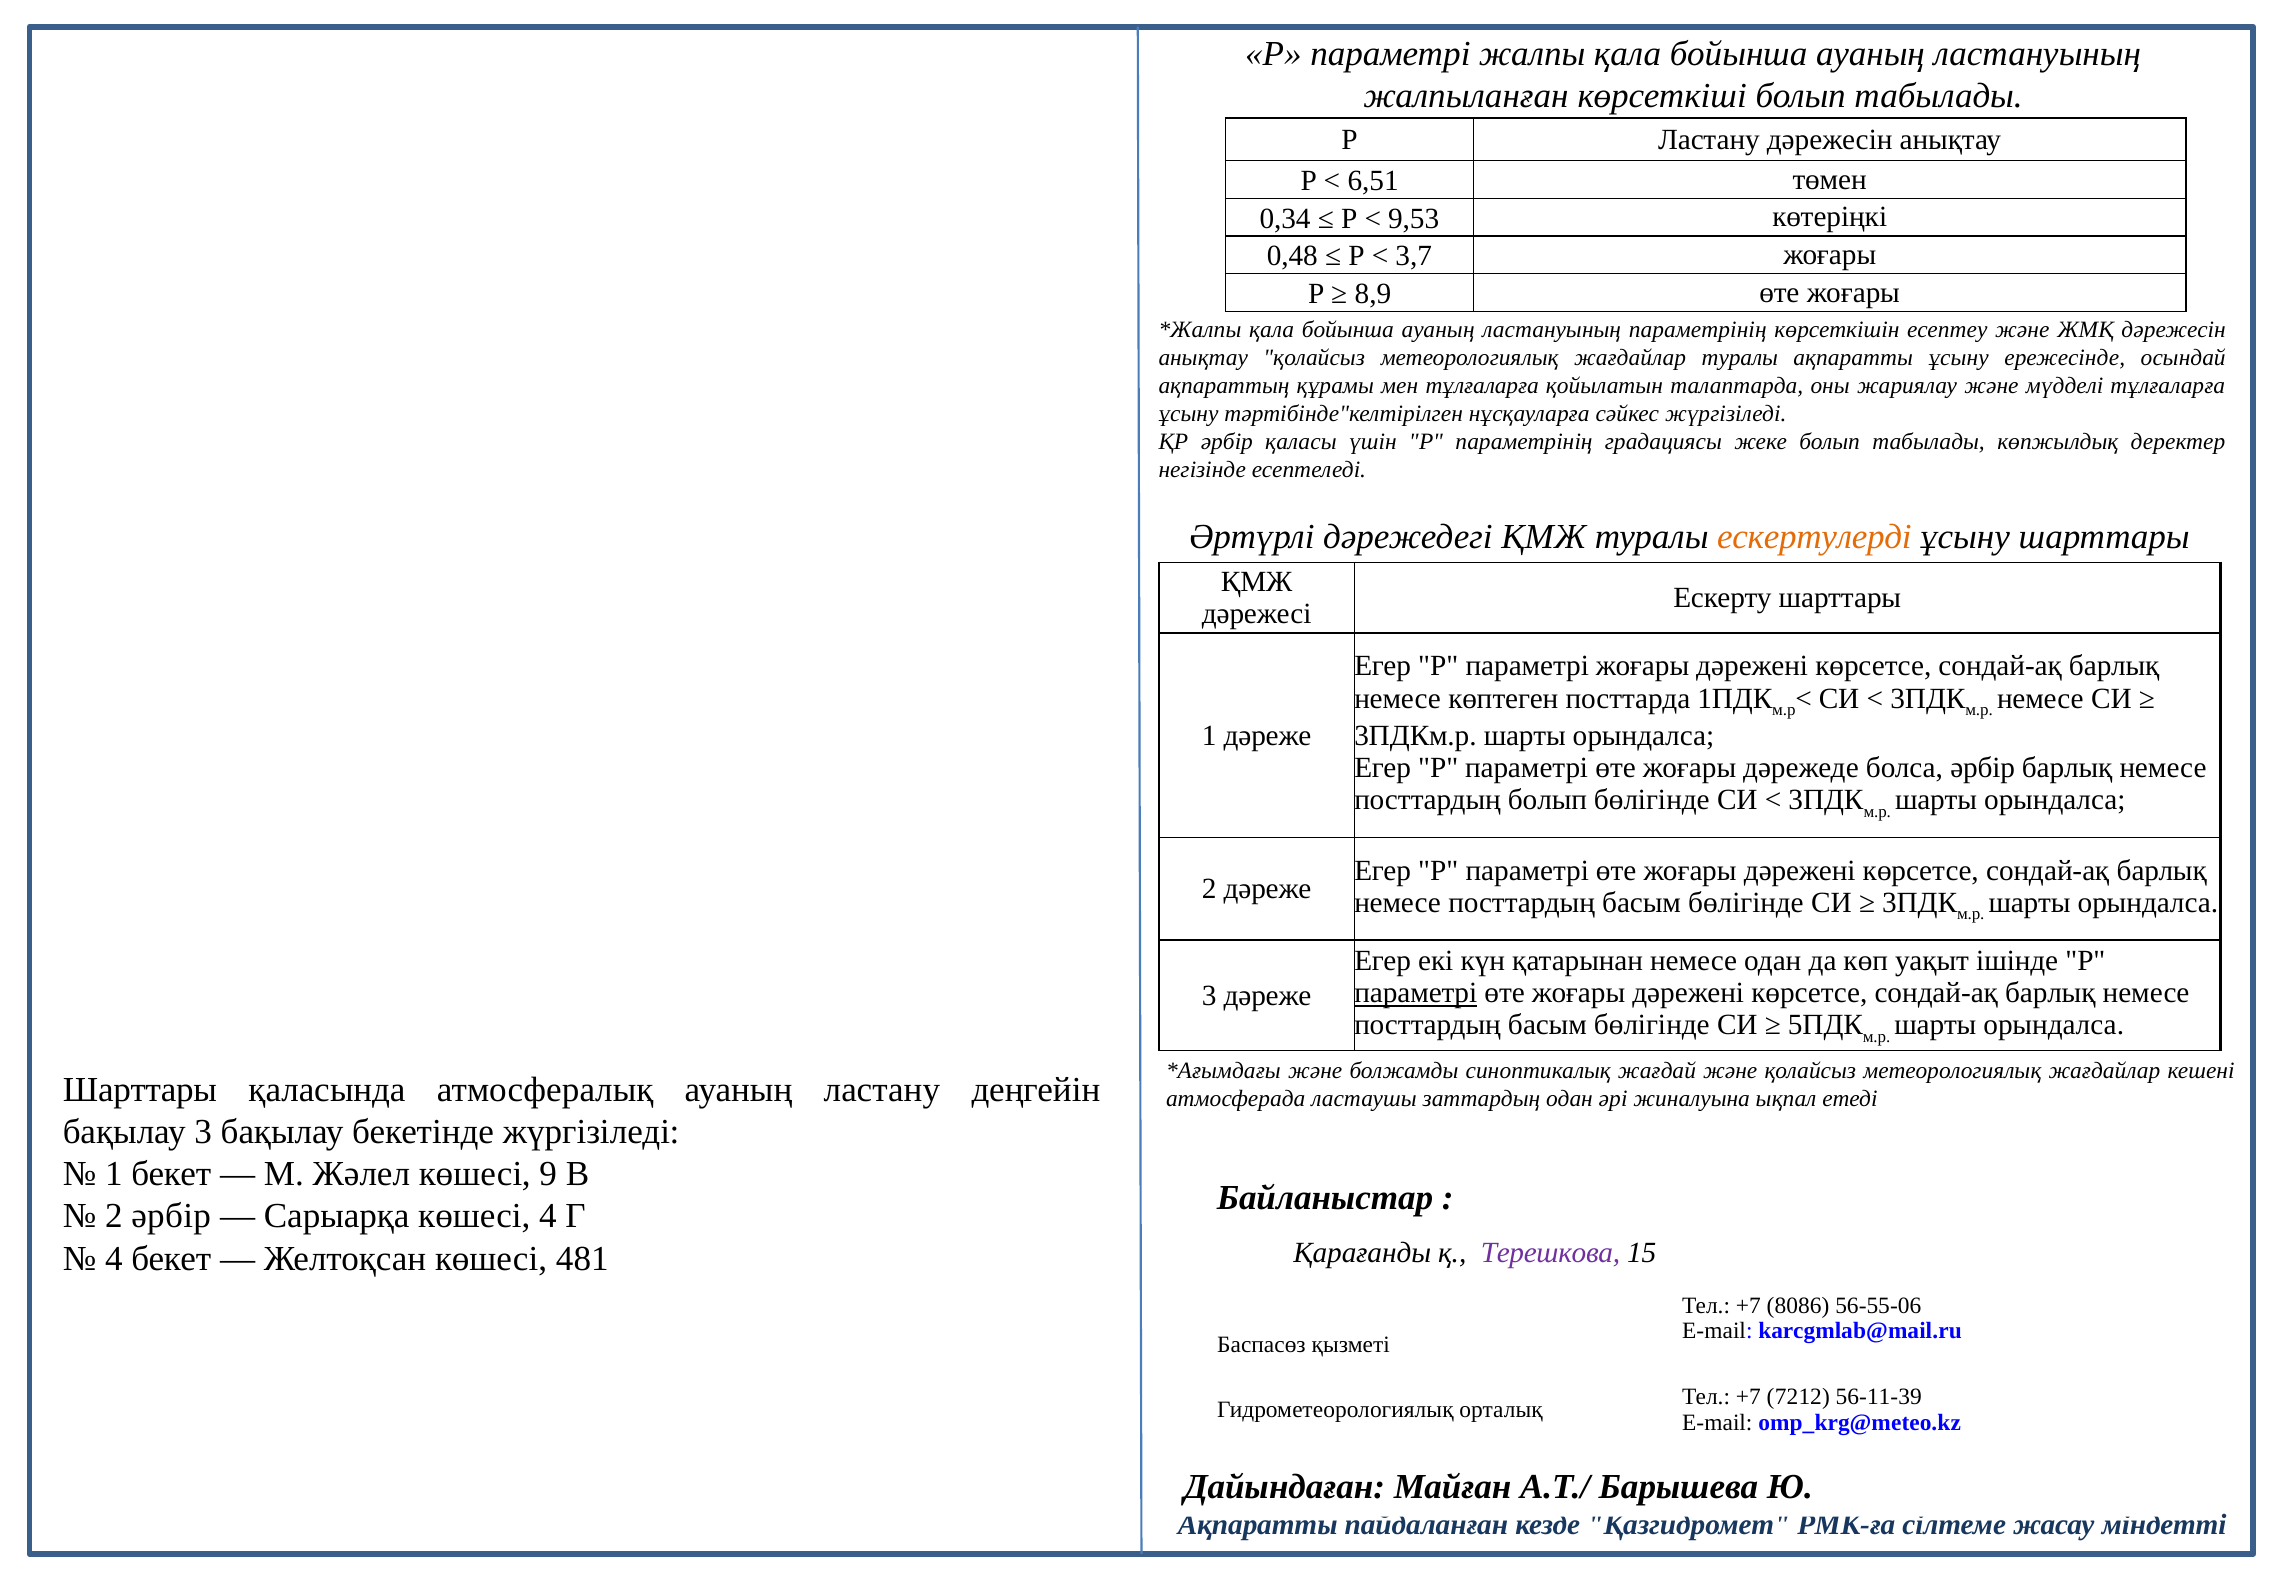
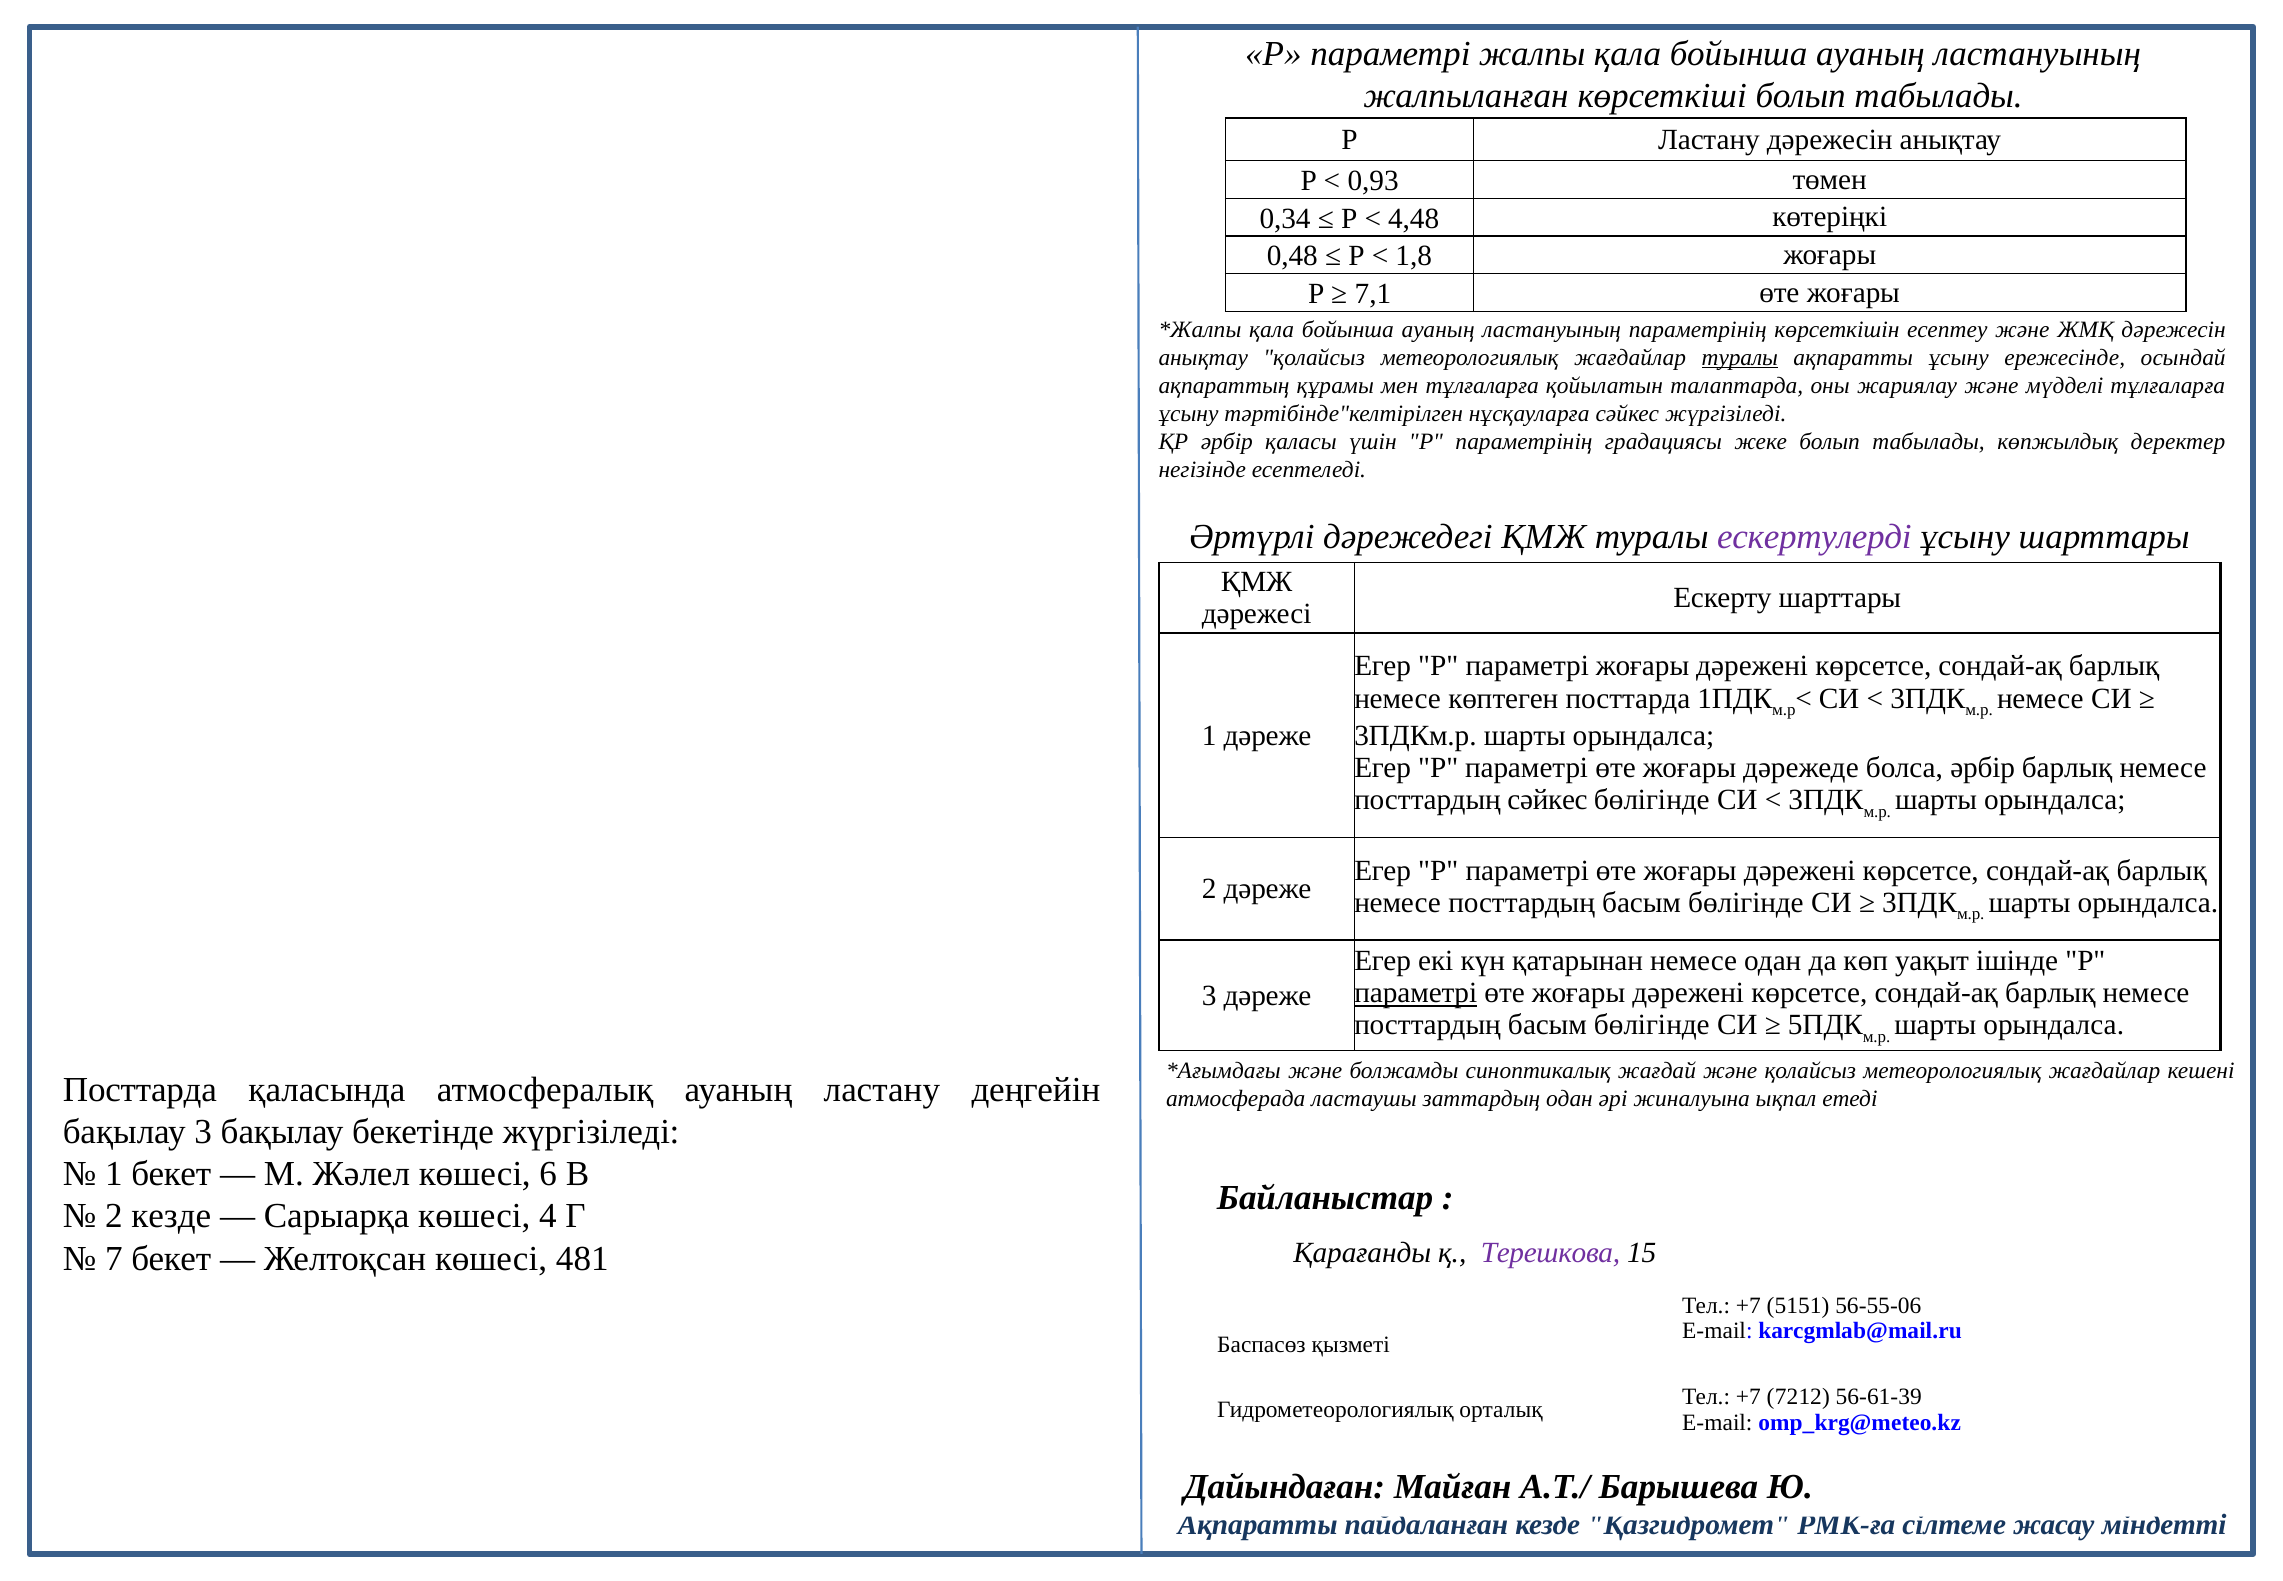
6,51: 6,51 -> 0,93 (1373, 181)
9,53: 9,53 -> 4,48 (1414, 218)
3,7: 3,7 -> 1,8 (1414, 256)
8,9: 8,9 -> 7,1 (1373, 294)
туралы underline: none -> present (1740, 357)
ескертулерді colour: orange -> purple (1814, 536)
посттардың болып: болып -> сәйкес (1548, 800)
Шарттары: Шарттары -> Посттарда (140, 1090)
9: 9 -> 6 (548, 1174)
2 әрбір: әрбір -> кезде (171, 1216)
4: 4 -> 7 (114, 1258)
8086: 8086 -> 5151 (1798, 1305)
56-11-39: 56-11-39 -> 56-61-39 (1879, 1396)
